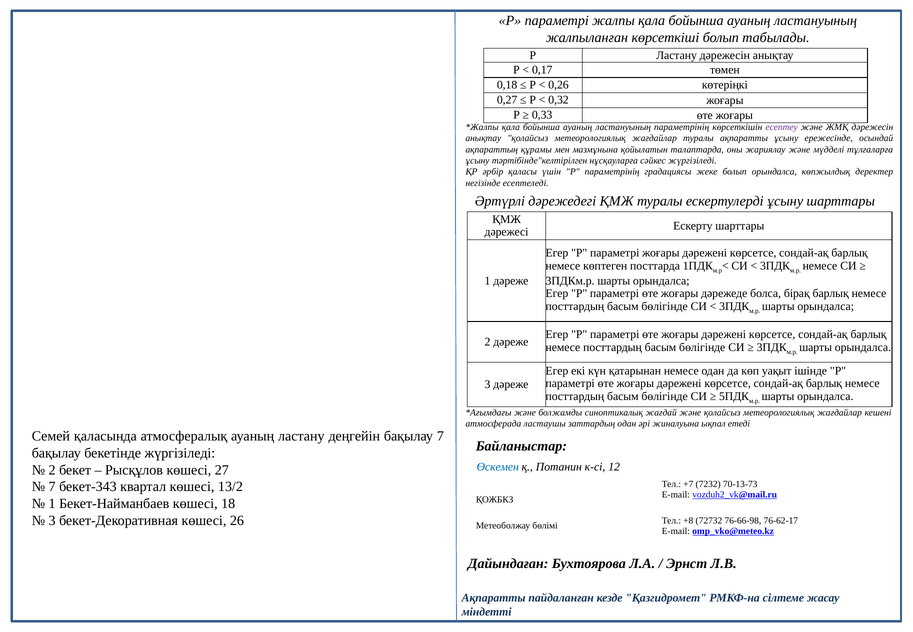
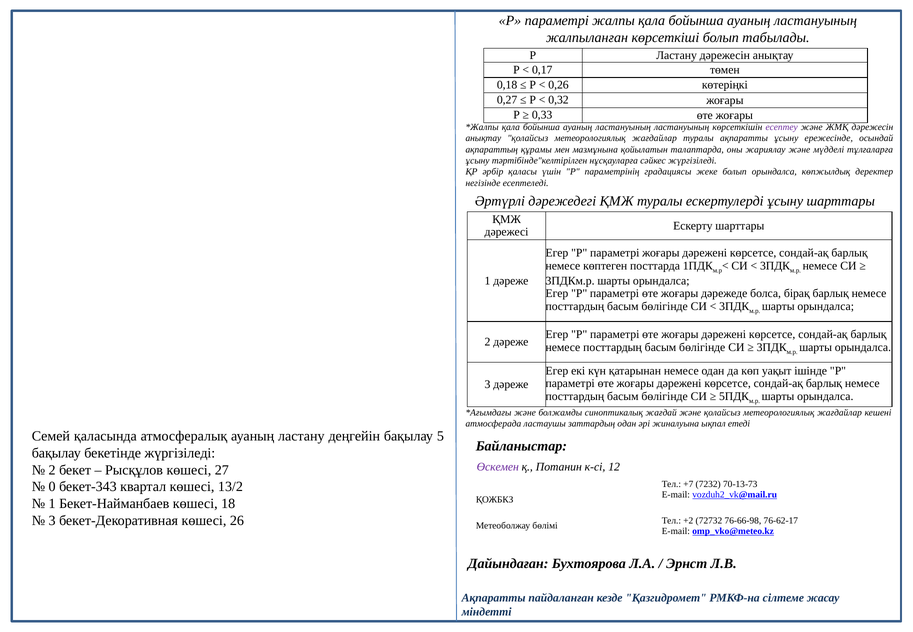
ластануының параметрінің: параметрінің -> ластануының (682, 127)
бақылау 7: 7 -> 5 (440, 436)
Өскемен colour: blue -> purple (498, 467)
7: 7 -> 0 (52, 487)
+8: +8 -> +2 (688, 521)
